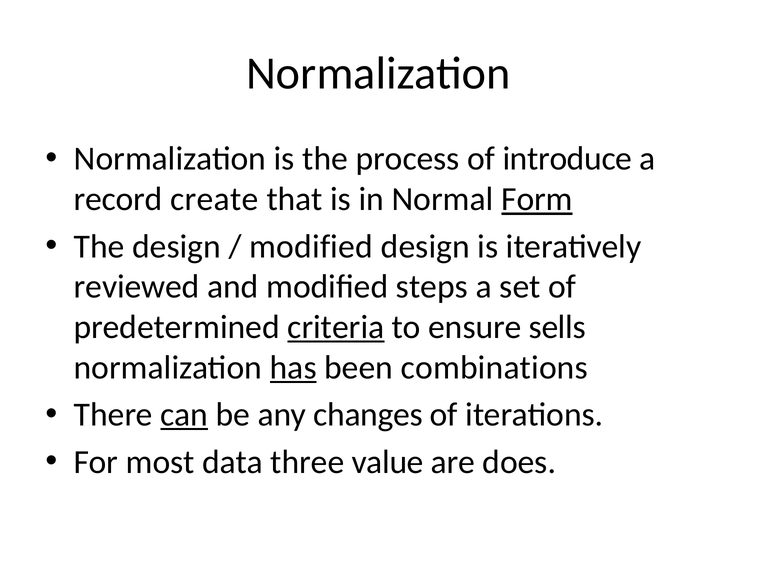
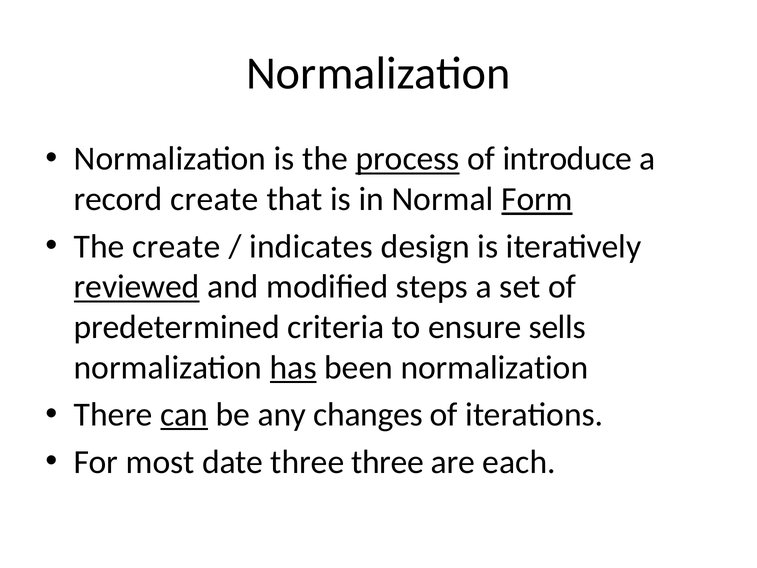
process underline: none -> present (408, 159)
The design: design -> create (176, 246)
modified: modified -> indicates (311, 246)
reviewed underline: none -> present (137, 287)
criteria underline: present -> none (336, 327)
been combinations: combinations -> normalization (495, 367)
data: data -> date (233, 462)
three value: value -> three (388, 462)
does: does -> each (519, 462)
